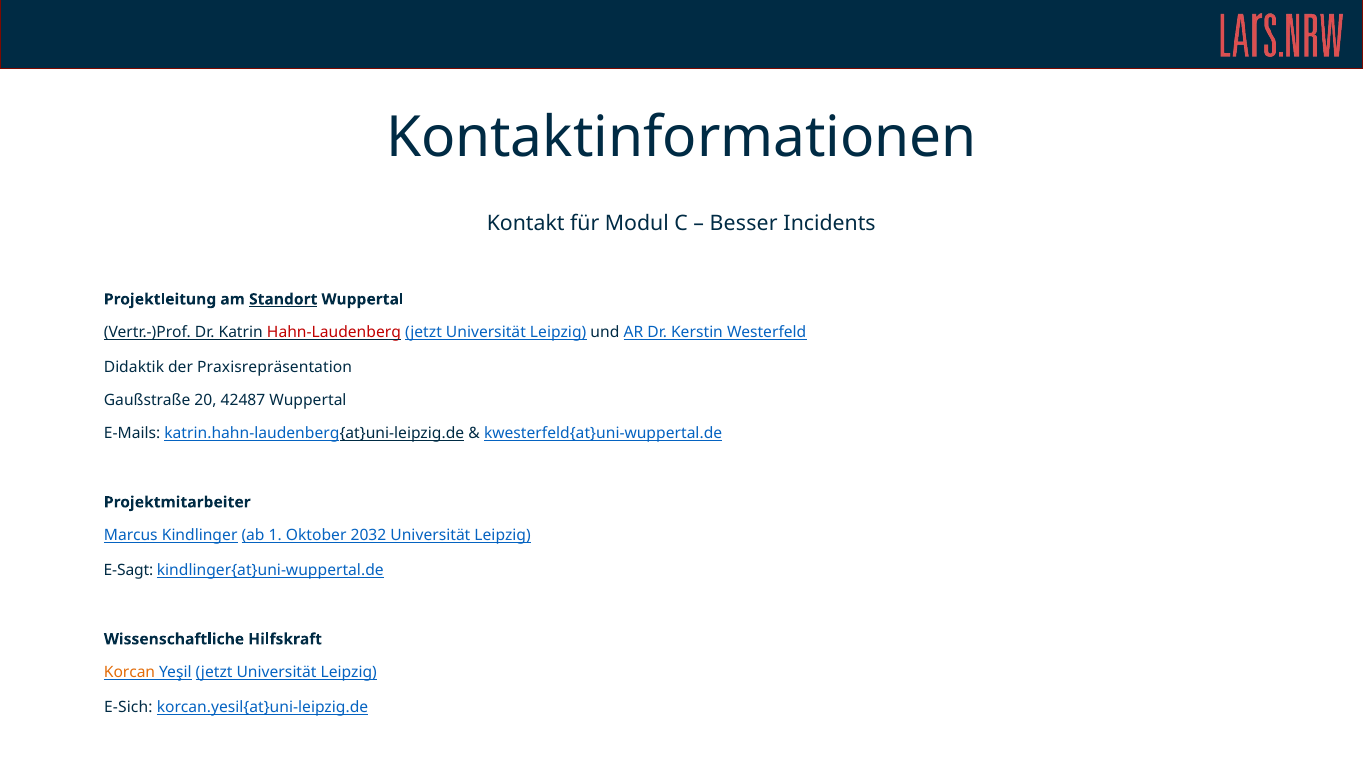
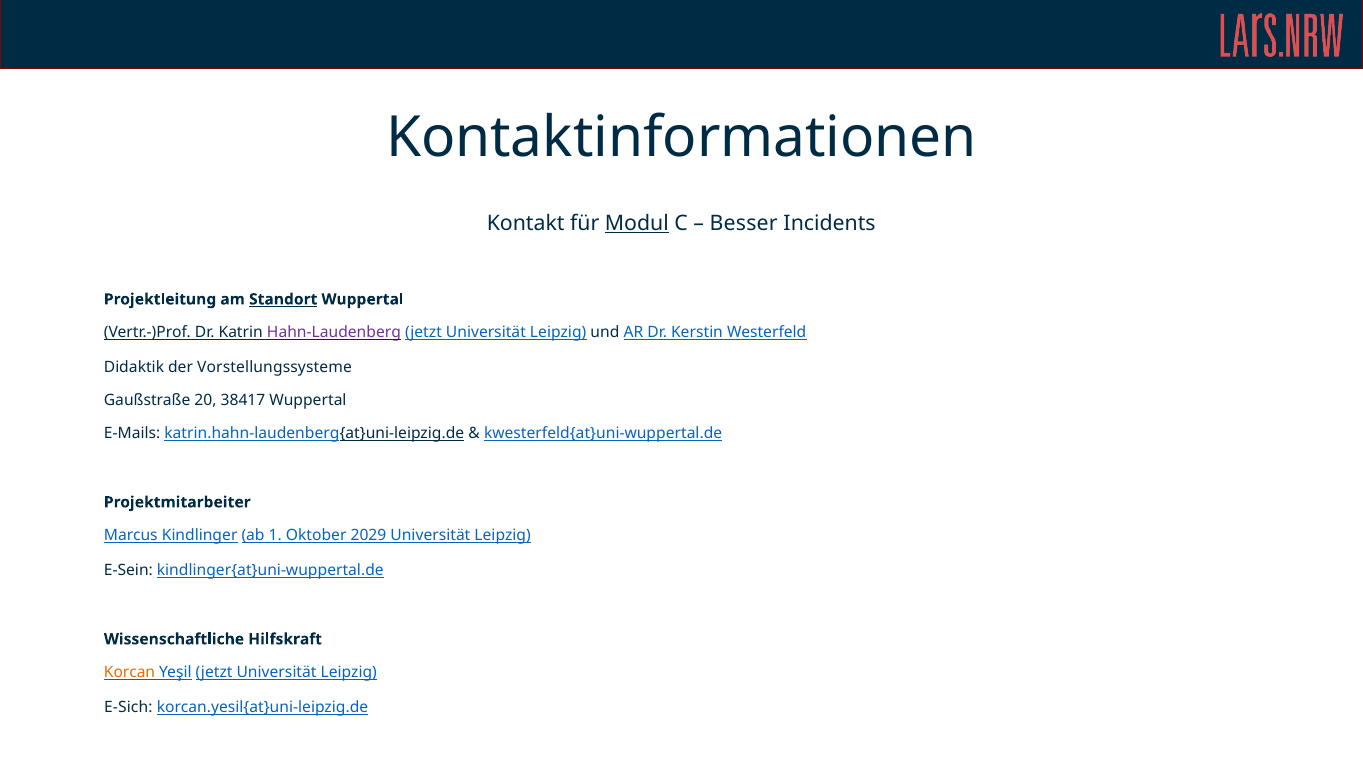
Modul underline: none -> present (637, 223)
Hahn-Laudenberg colour: red -> purple (334, 332)
Praxisrepräsentation: Praxisrepräsentation -> Vorstellungssysteme (275, 368)
42487: 42487 -> 38417 (243, 401)
2032: 2032 -> 2029 (368, 535)
E-Sagt: E-Sagt -> E-Sein (128, 570)
